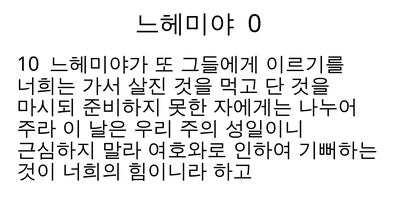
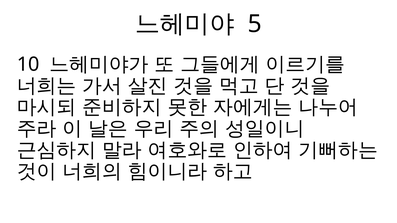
0: 0 -> 5 (255, 24)
